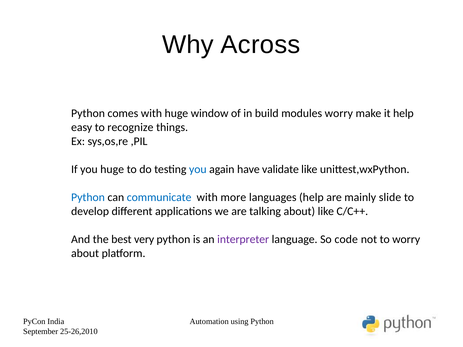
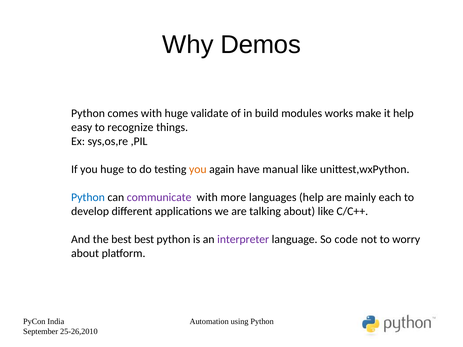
Across: Across -> Demos (261, 45)
window: window -> validate (210, 113)
modules worry: worry -> works (339, 113)
you colour: blue -> orange (198, 170)
validate: validate -> manual (280, 170)
communicate colour: blue -> purple (159, 198)
slide: slide -> each (390, 198)
best very: very -> best (144, 240)
